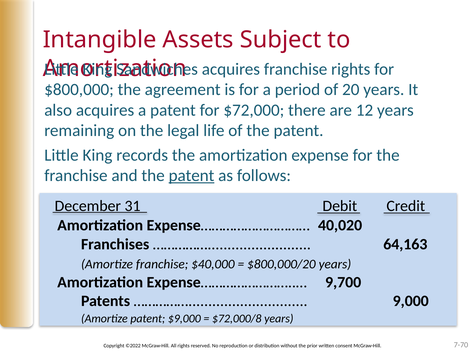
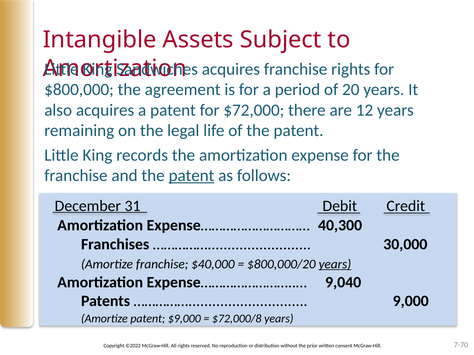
40,020: 40,020 -> 40,300 (340, 226)
64,163: 64,163 -> 30,000 (405, 245)
years underline: none -> present (335, 264)
9,700: 9,700 -> 9,040 (343, 283)
